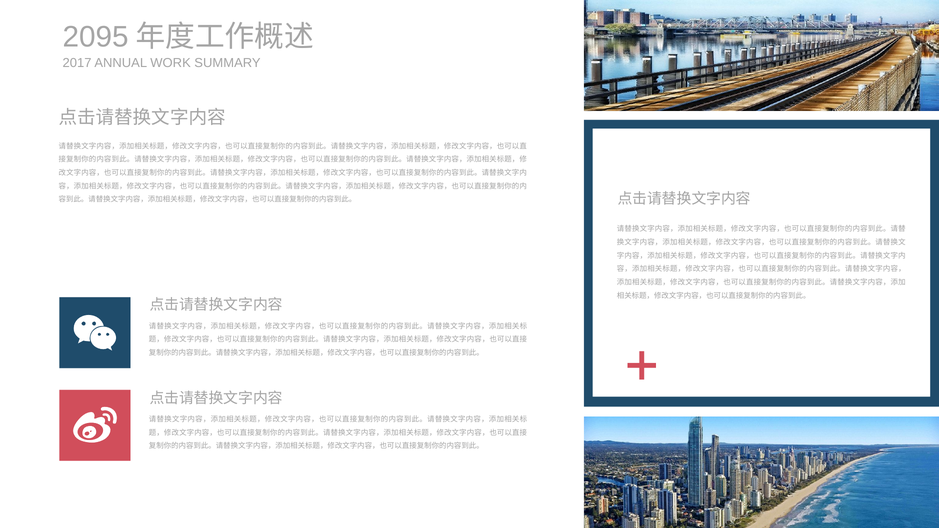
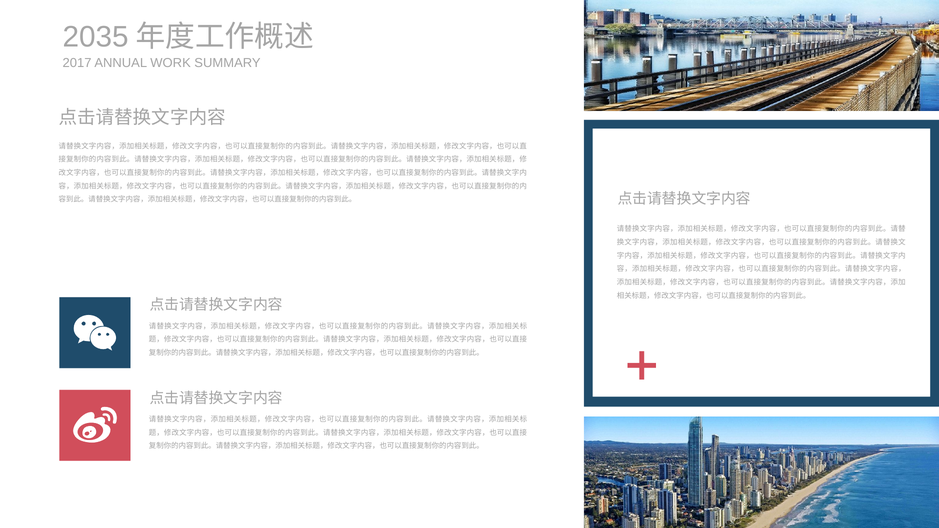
2095: 2095 -> 2035 (96, 37)
